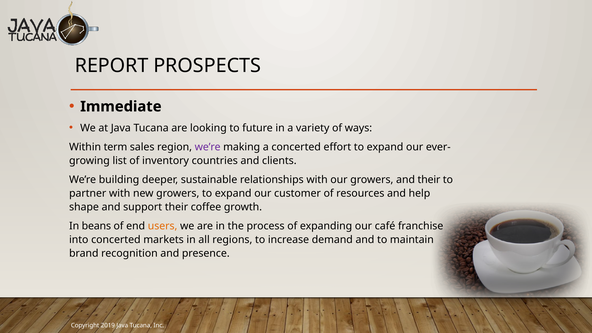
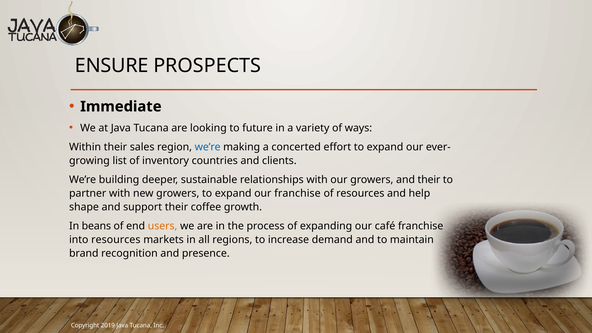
REPORT: REPORT -> ENSURE (112, 66)
Within term: term -> their (115, 147)
we’re colour: purple -> blue (208, 147)
our customer: customer -> franchise (297, 193)
into concerted: concerted -> resources (116, 240)
